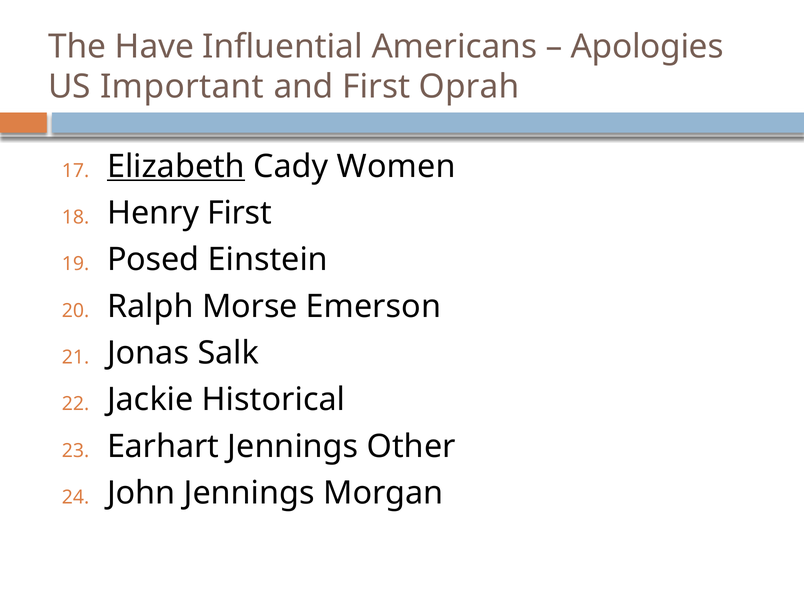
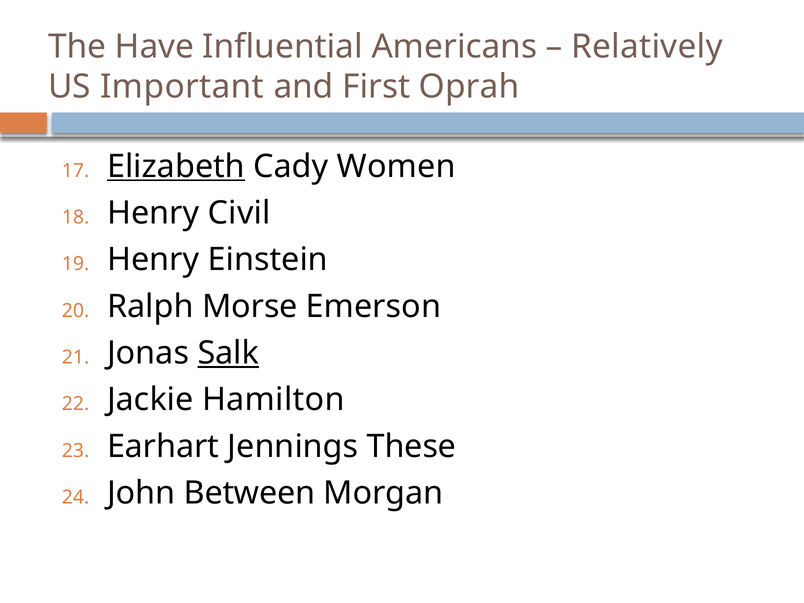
Apologies: Apologies -> Relatively (647, 46)
Henry First: First -> Civil (239, 213)
Posed: Posed -> Henry (153, 260)
Salk underline: none -> present (228, 353)
Historical: Historical -> Hamilton (273, 400)
Other: Other -> These (411, 446)
John Jennings: Jennings -> Between (249, 493)
